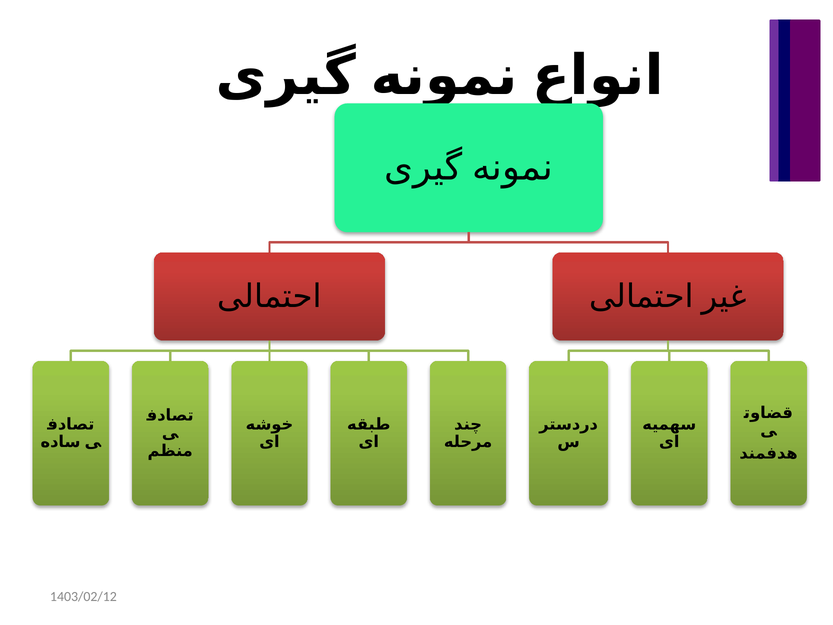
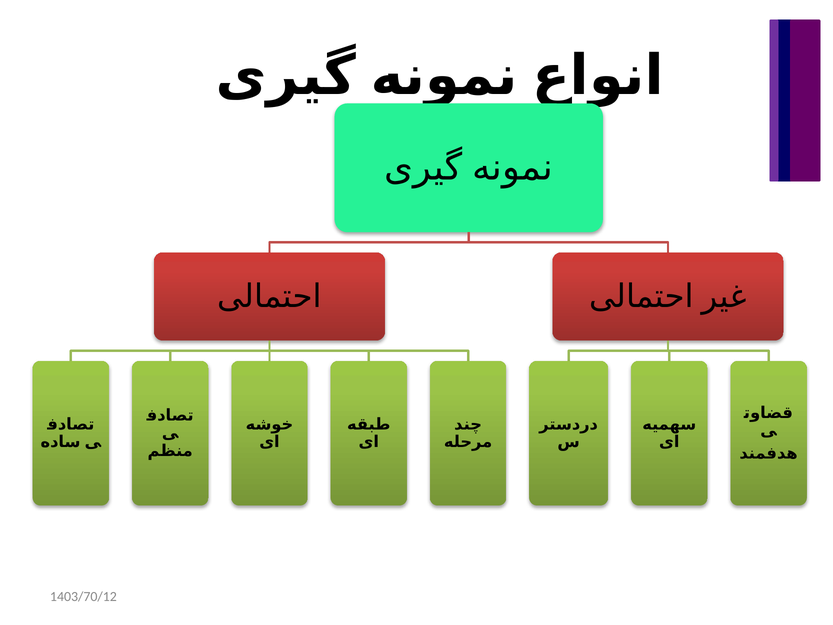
1403/02/12: 1403/02/12 -> 1403/70/12 (83, 597)
